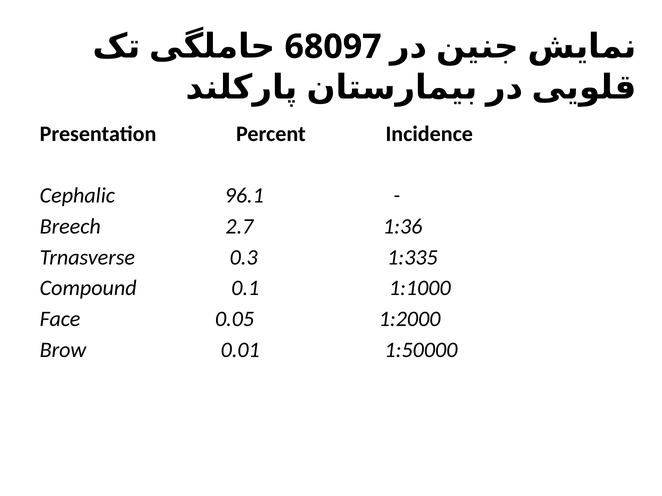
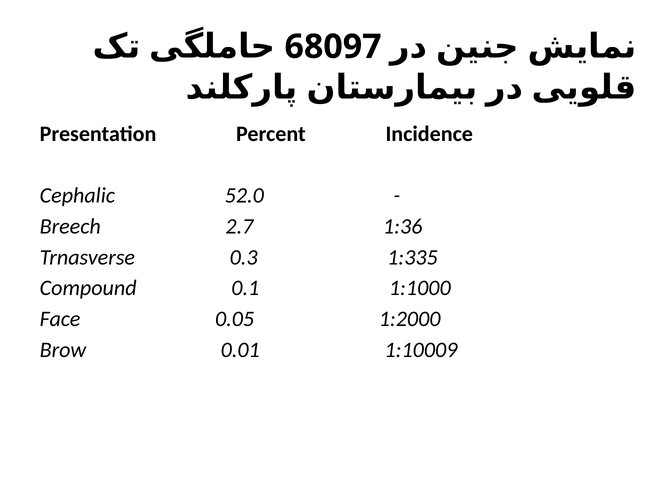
96.1: 96.1 -> 52.0 (244, 196)
1:50000: 1:50000 -> 1:10009 (421, 350)
